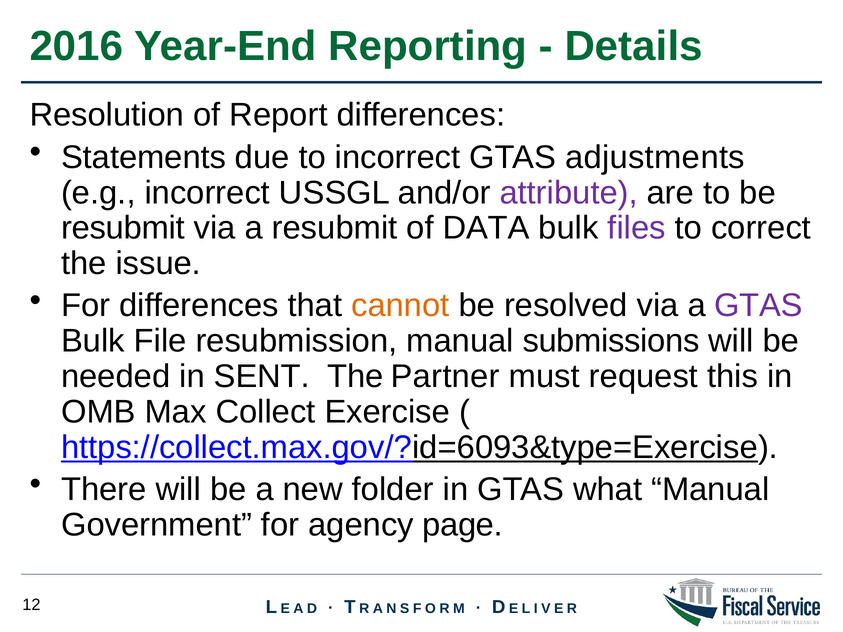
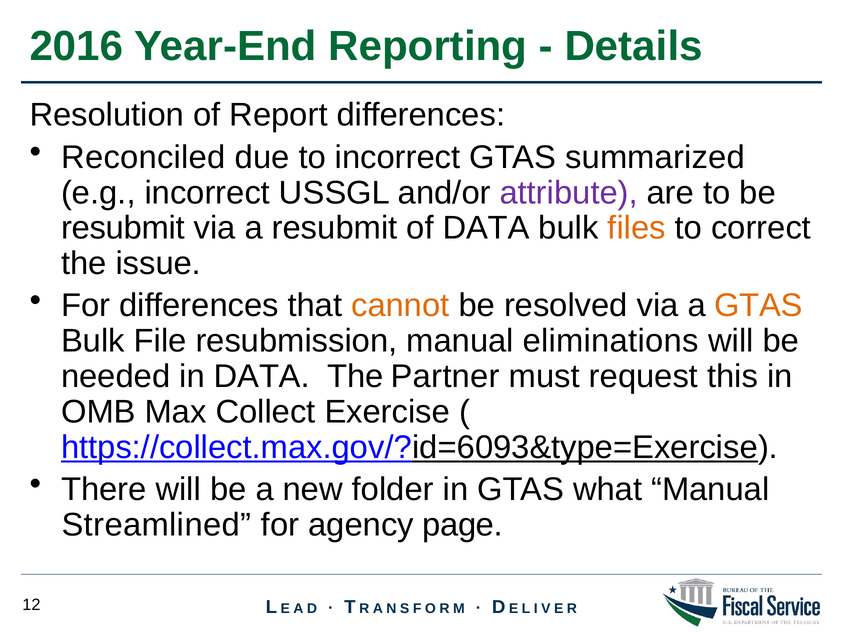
Statements: Statements -> Reconciled (143, 157)
adjustments: adjustments -> summarized (655, 157)
files colour: purple -> orange (637, 228)
GTAS colour: purple -> orange (758, 306)
submissions: submissions -> eliminations (611, 341)
in SENT: SENT -> DATA (262, 377)
Government: Government -> Streamlined (156, 525)
